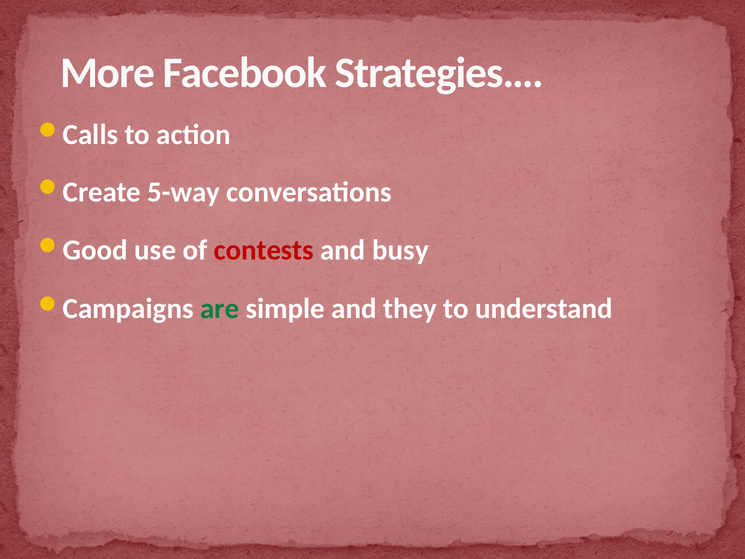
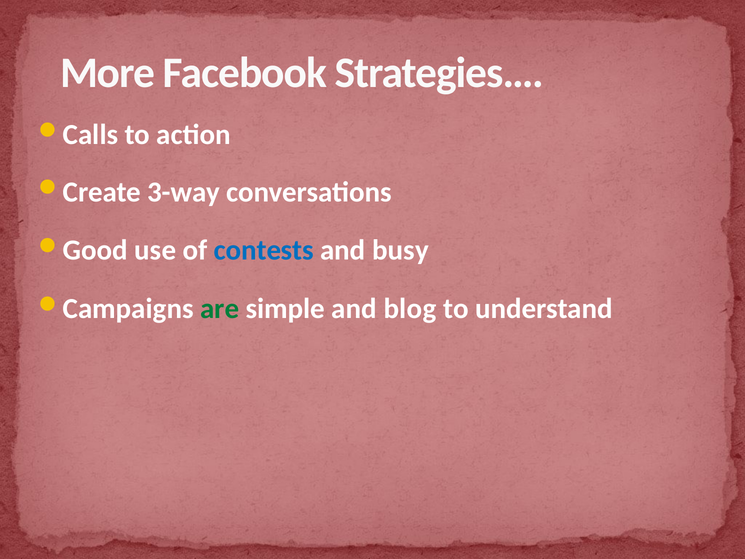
5-way: 5-way -> 3-way (184, 192)
contests colour: red -> blue (264, 250)
they: they -> blog (410, 309)
